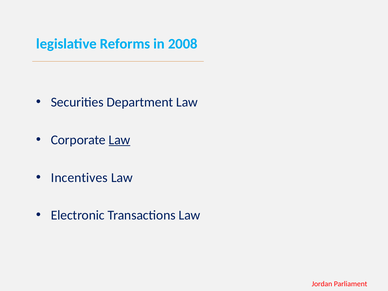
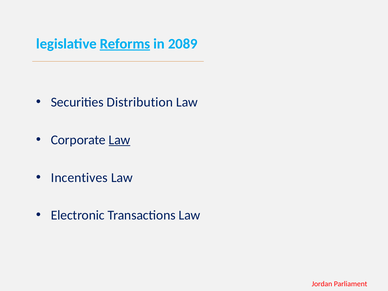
Reforms underline: none -> present (125, 44)
2008: 2008 -> 2089 (183, 44)
Department: Department -> Distribution (140, 102)
